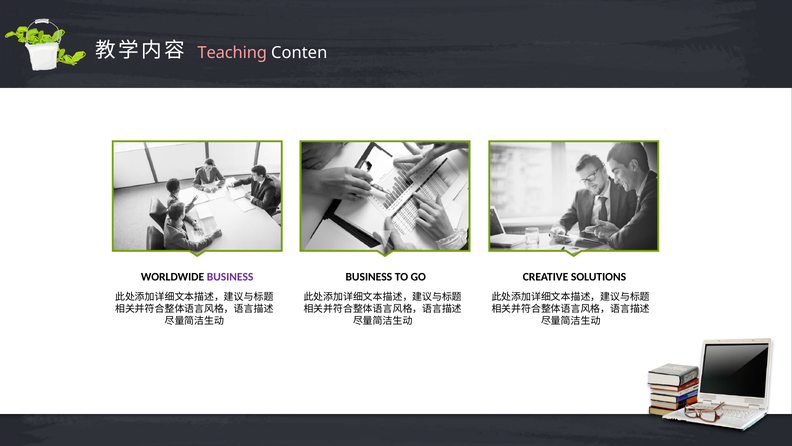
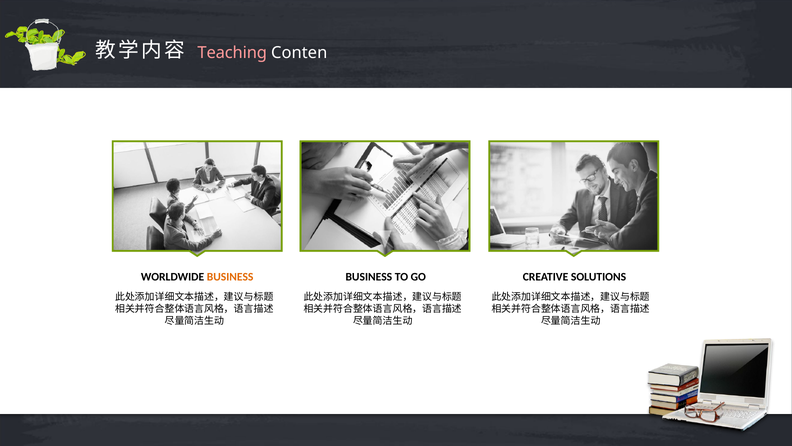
BUSINESS colour: purple -> orange (230, 276)
